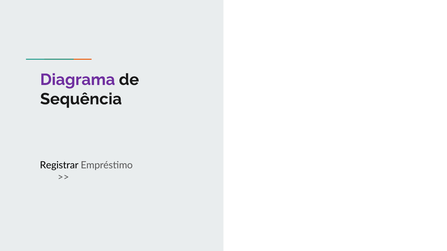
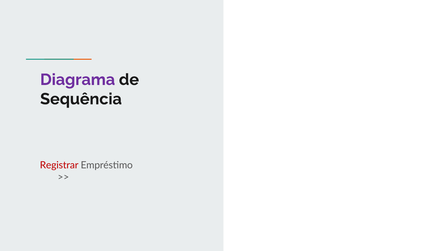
Registrar colour: black -> red (59, 166)
